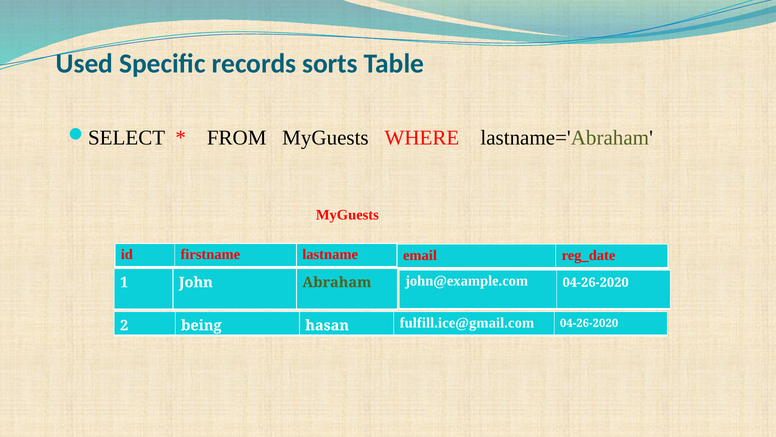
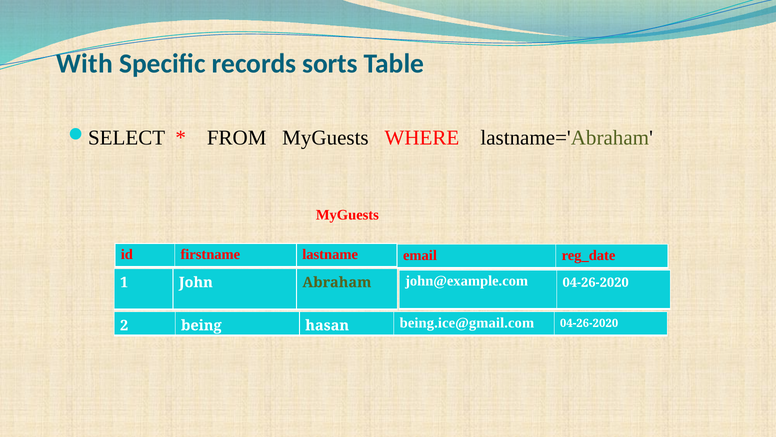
Used: Used -> With (84, 63)
fulfill.ice@gmail.com: fulfill.ice@gmail.com -> being.ice@gmail.com (467, 323)
